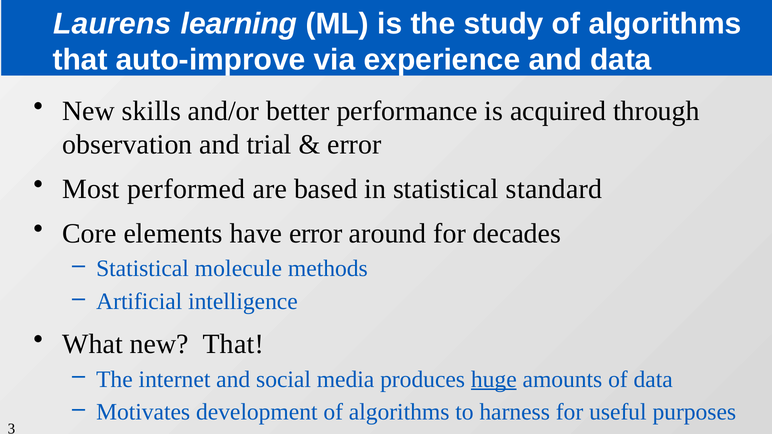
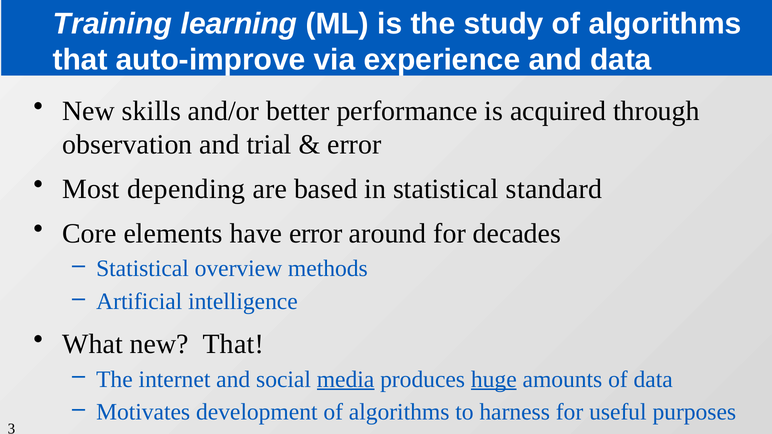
Laurens: Laurens -> Training (112, 24)
performed: performed -> depending (186, 189)
molecule: molecule -> overview (238, 269)
media underline: none -> present (346, 379)
